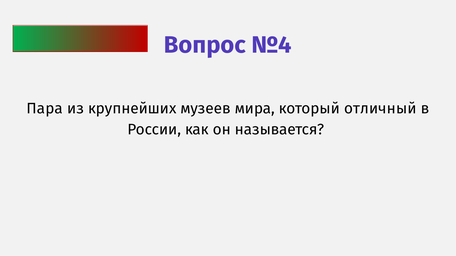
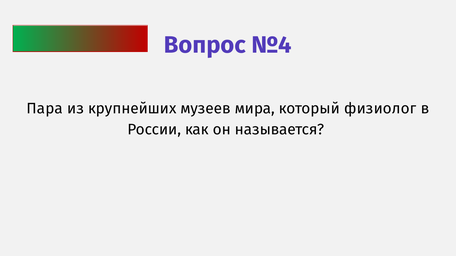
отличный: отличный -> физиолог (380, 109)
